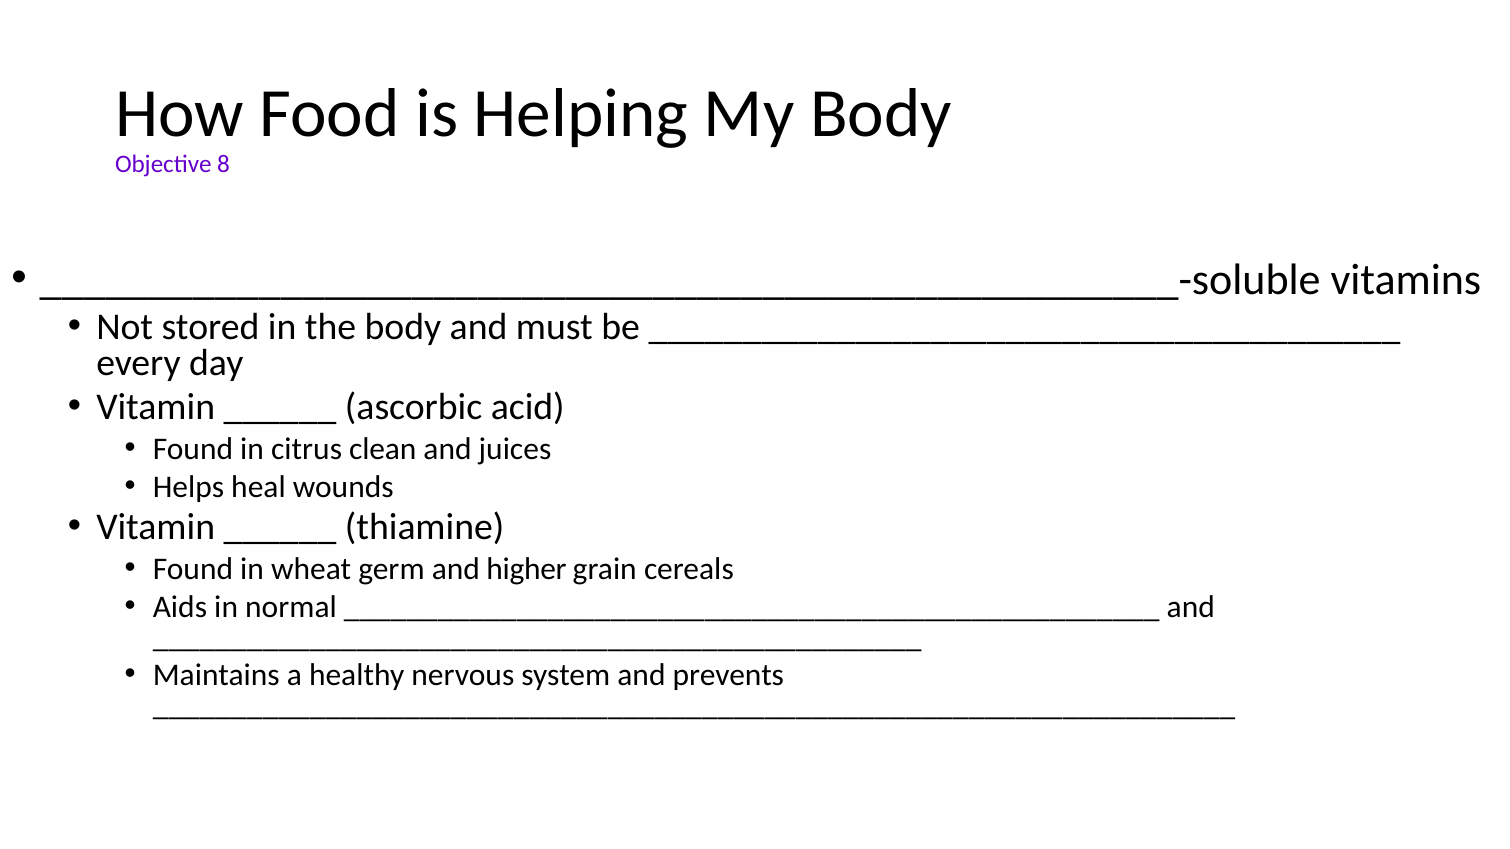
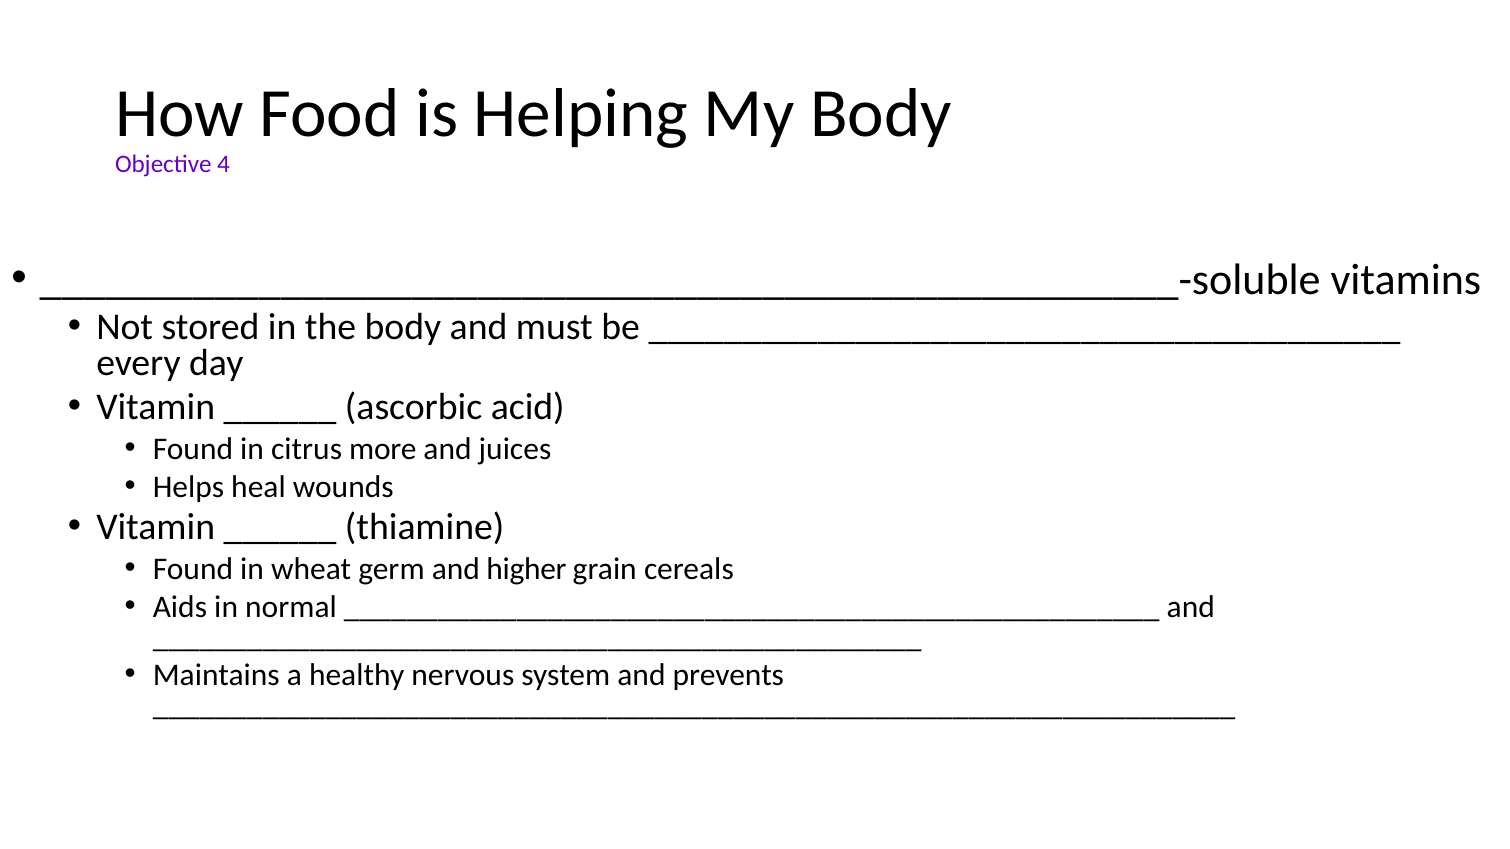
8: 8 -> 4 (223, 164)
clean: clean -> more (383, 449)
